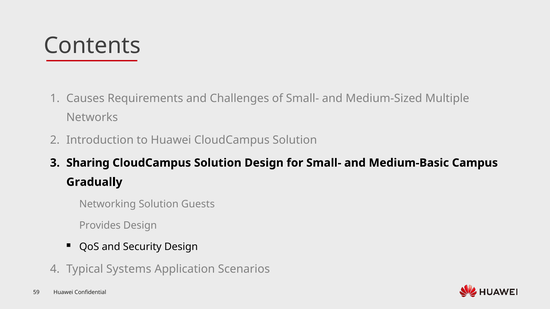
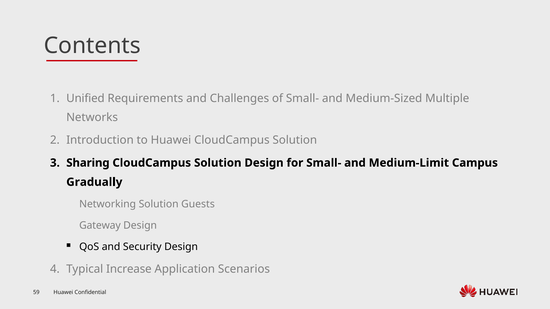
Causes: Causes -> Unified (85, 98)
Medium-Basic: Medium-Basic -> Medium-Limit (409, 163)
Provides: Provides -> Gateway (100, 226)
Systems: Systems -> Increase (129, 269)
